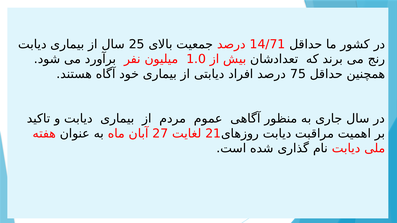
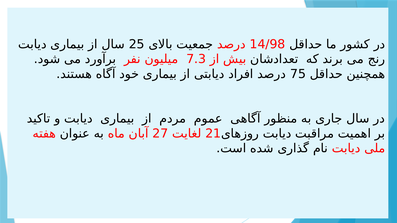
14/71: 14/71 -> 14/98 (268, 44)
1.0: 1.0 -> 7.3 (196, 59)
